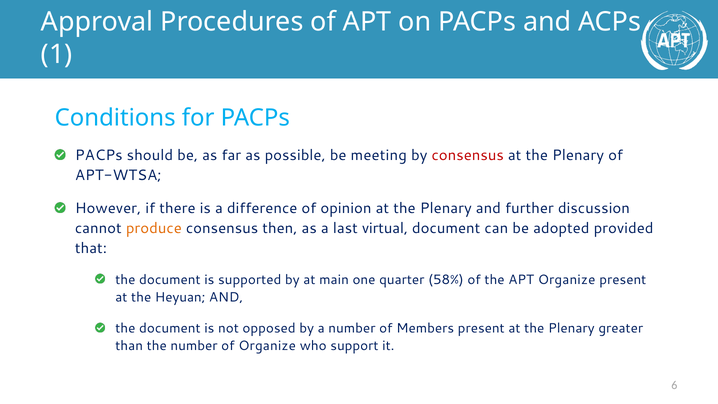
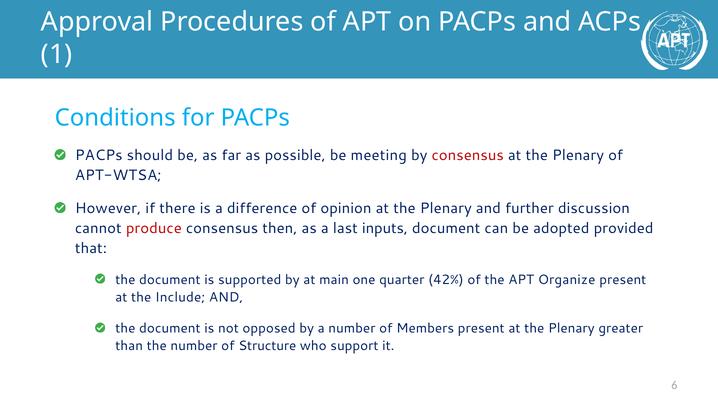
produce colour: orange -> red (154, 228)
virtual: virtual -> inputs (385, 228)
58%: 58% -> 42% (446, 280)
Heyuan: Heyuan -> Include (180, 297)
of Organize: Organize -> Structure (267, 346)
